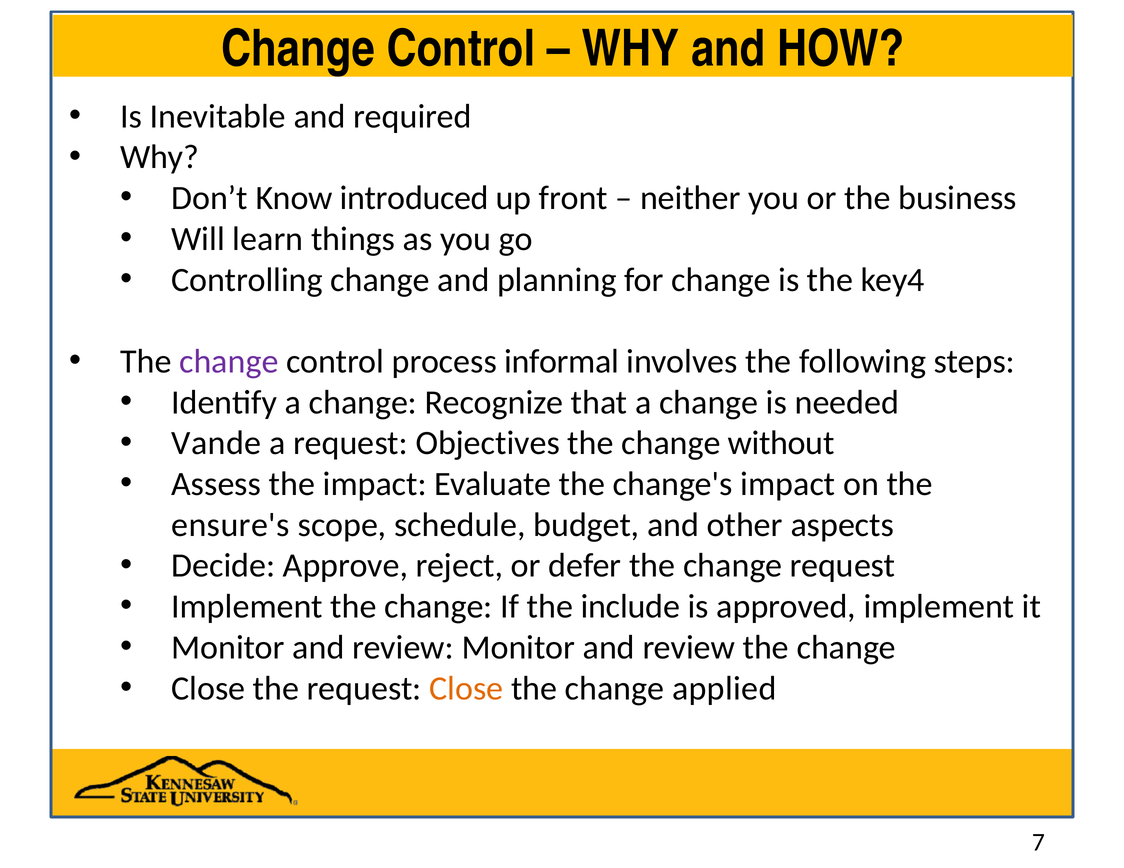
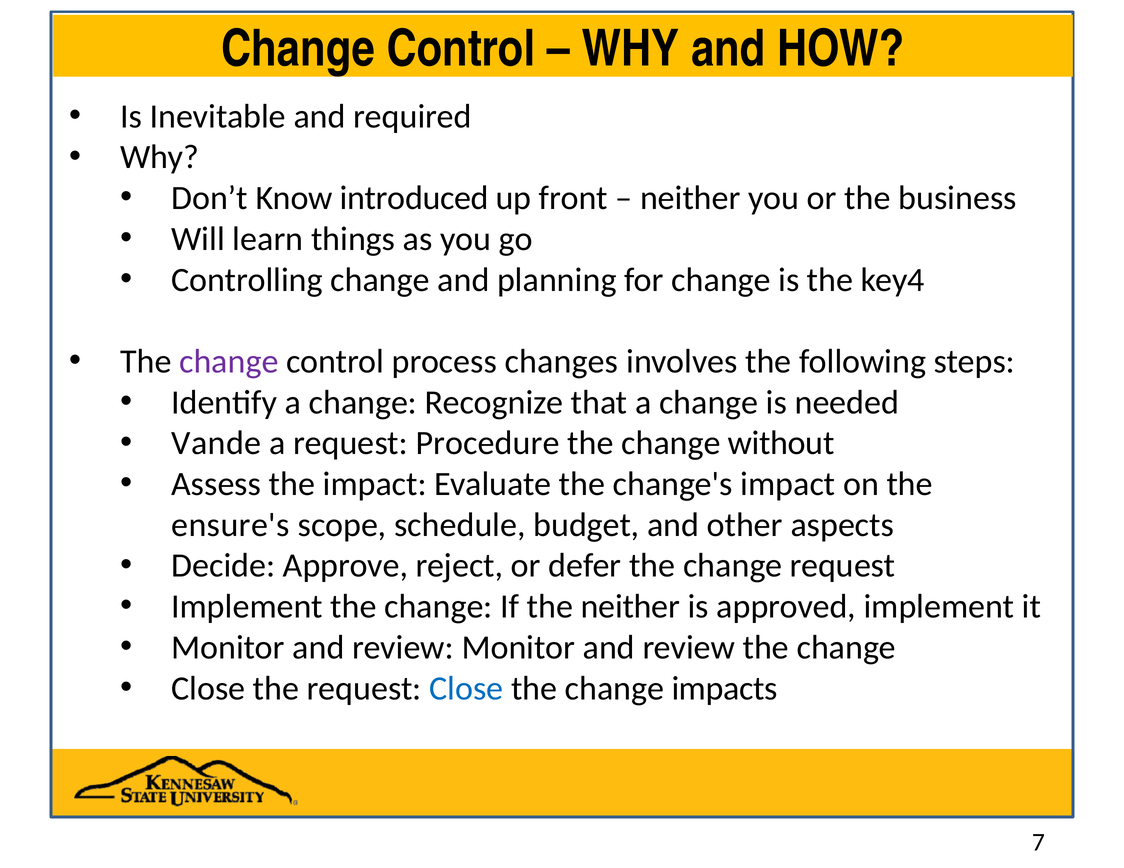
informal: informal -> changes (561, 362)
Objectives: Objectives -> Procedure (488, 443)
the include: include -> neither (630, 607)
Close colour: orange -> blue (466, 689)
applied: applied -> impacts (725, 689)
